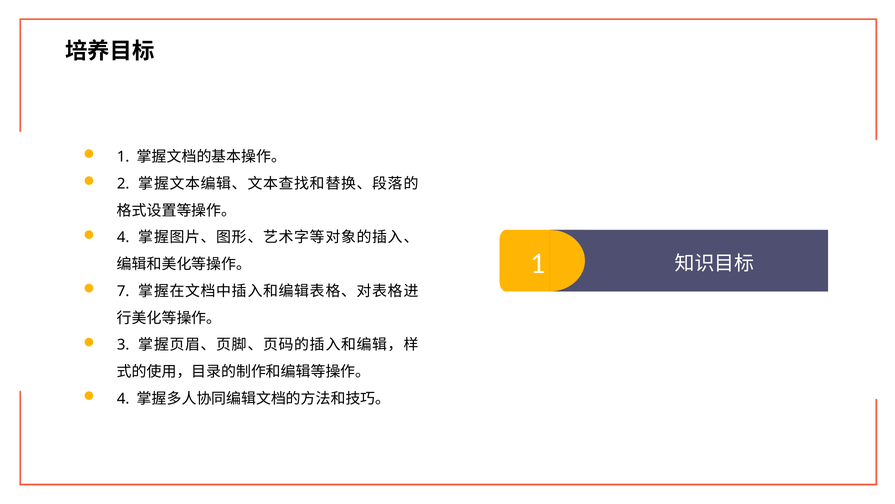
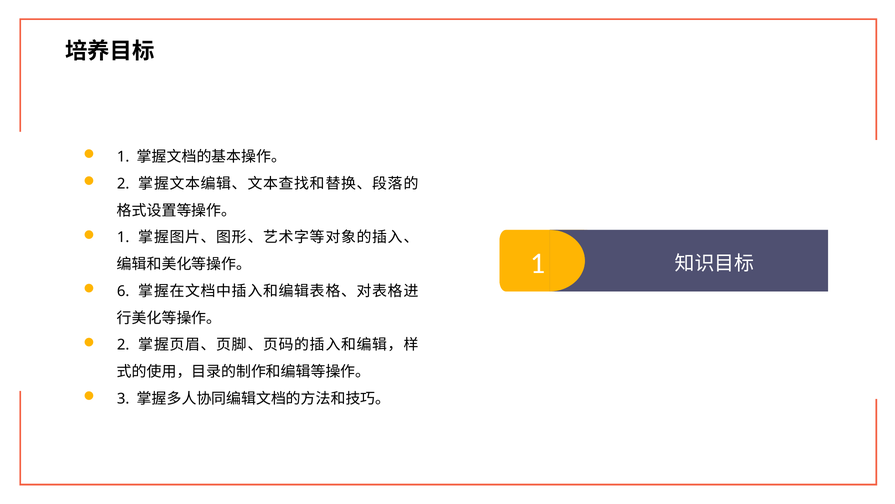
4: 4 -> 1 (123, 237)
7: 7 -> 6 (123, 291)
3: 3 -> 2 (123, 345)
4: 4 -> 3 (123, 398)
